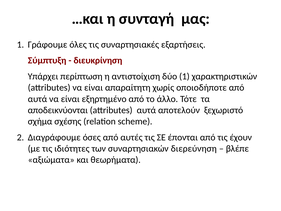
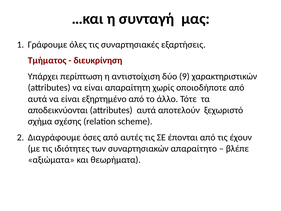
Σύμπτυξη: Σύμπτυξη -> Τμήματος (47, 60)
δύο 1: 1 -> 9 (184, 76)
διερεύνηση: διερεύνηση -> απαραίτητο (194, 148)
